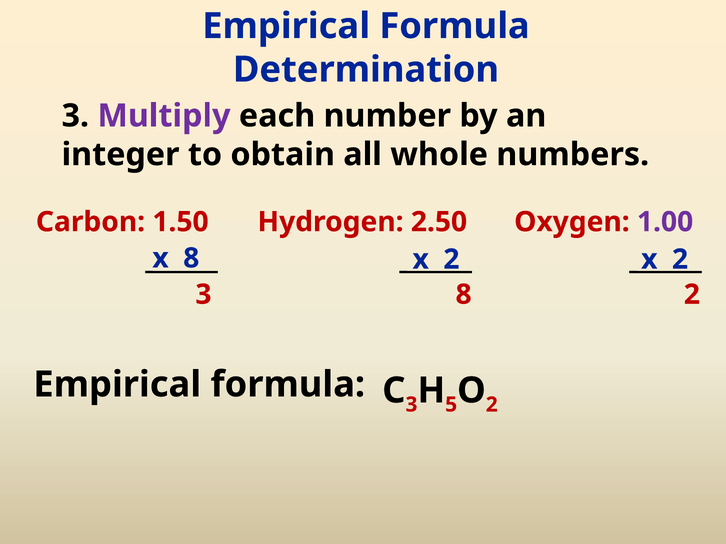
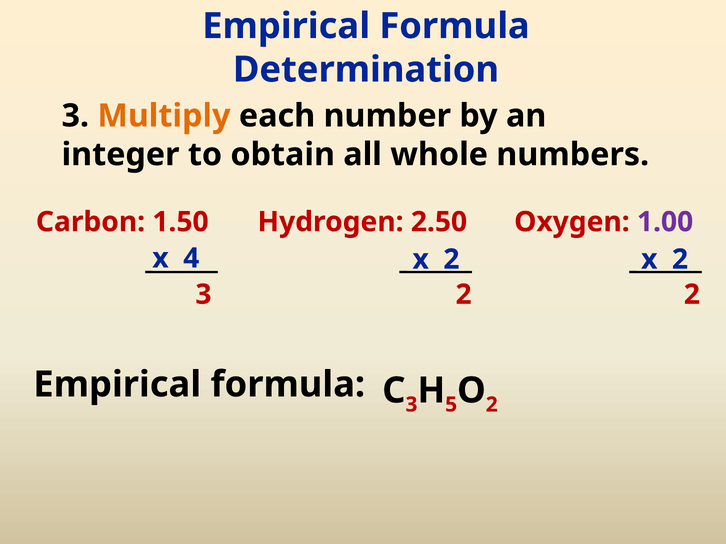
Multiply colour: purple -> orange (164, 116)
x 8: 8 -> 4 (191, 258)
3 8: 8 -> 2 (464, 295)
